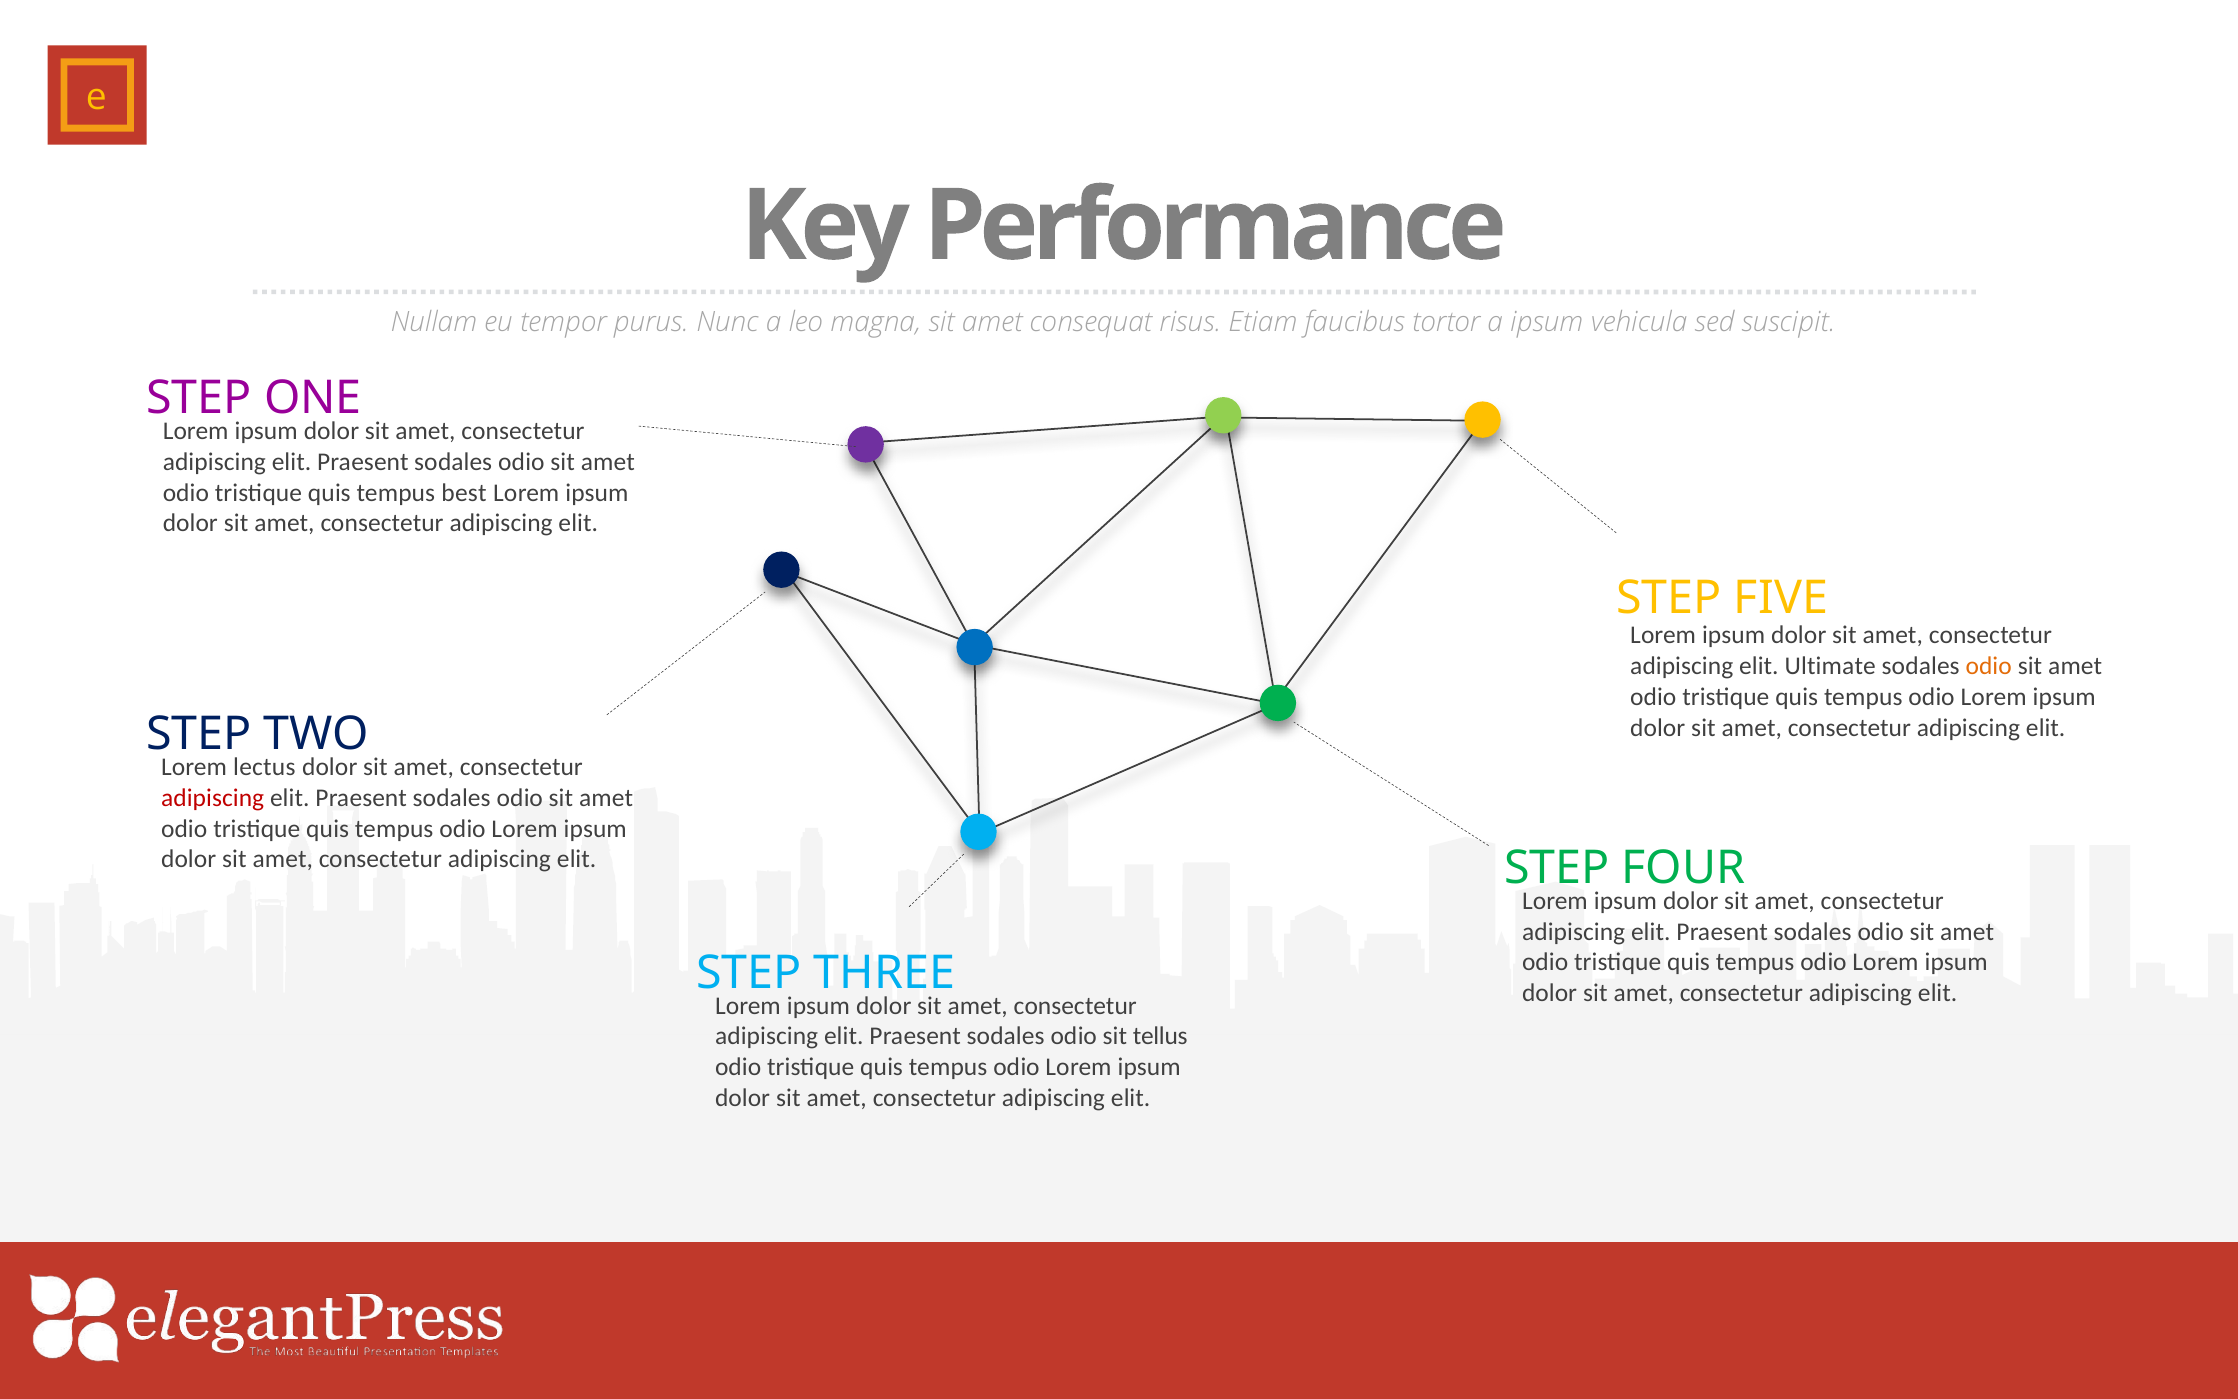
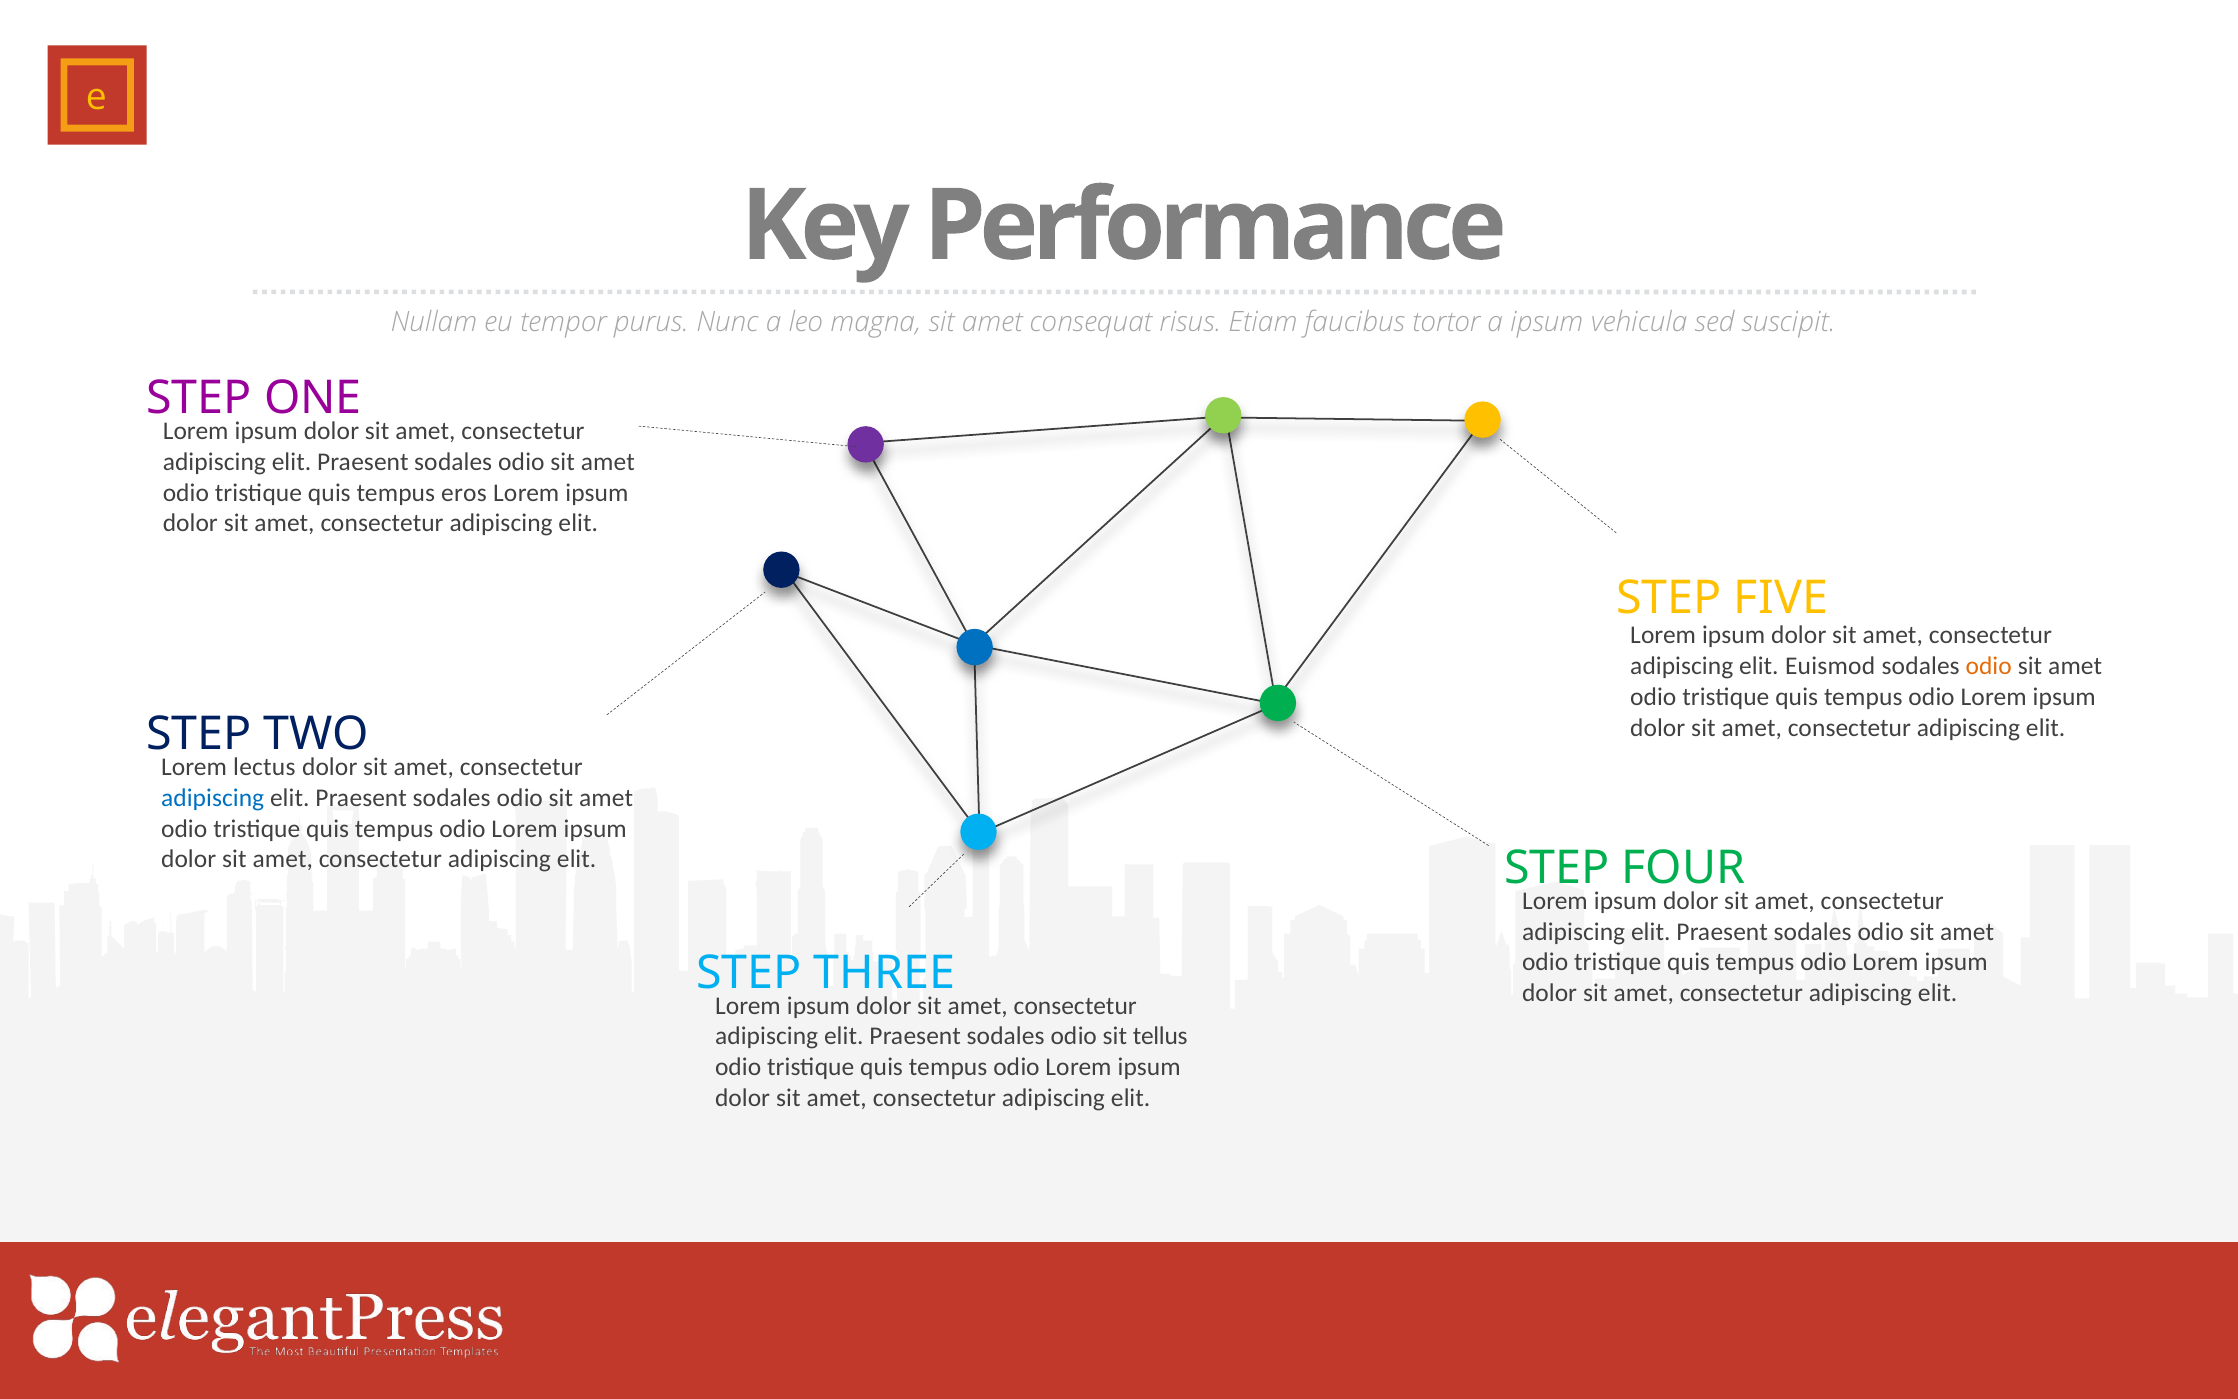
best: best -> eros (464, 493)
Ultimate: Ultimate -> Euismod (1830, 666)
adipiscing colour: red -> blue (213, 798)
